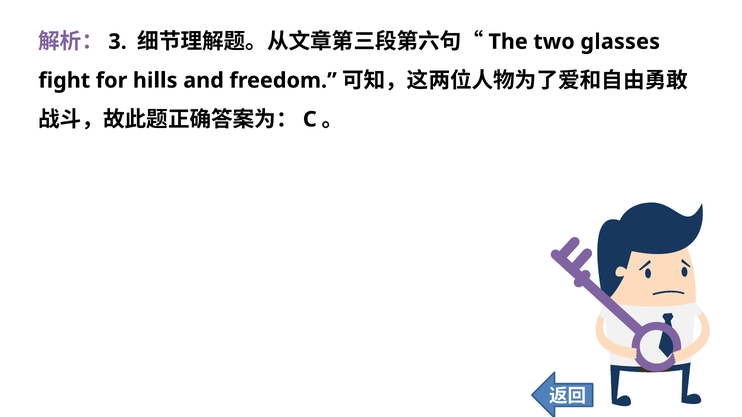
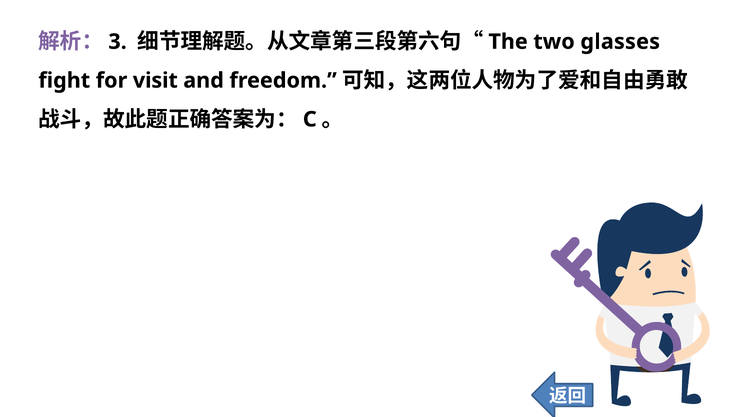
hills: hills -> visit (155, 81)
